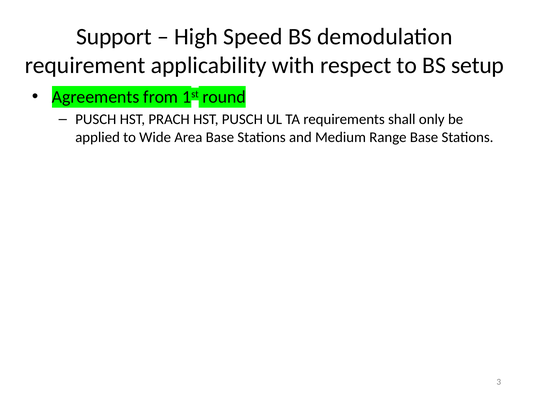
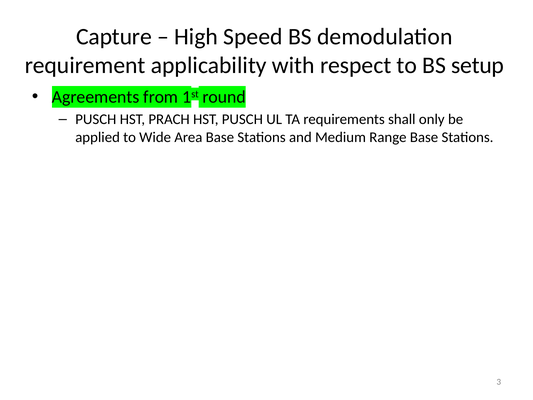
Support: Support -> Capture (114, 37)
